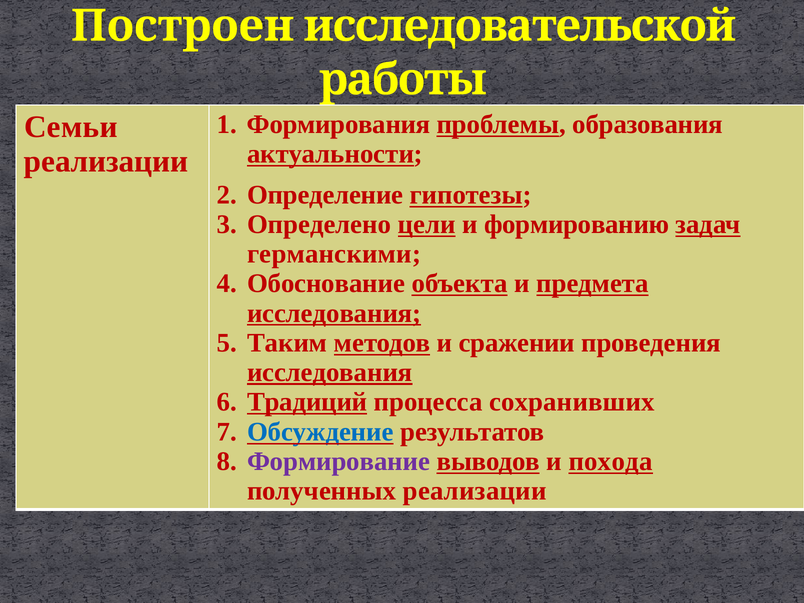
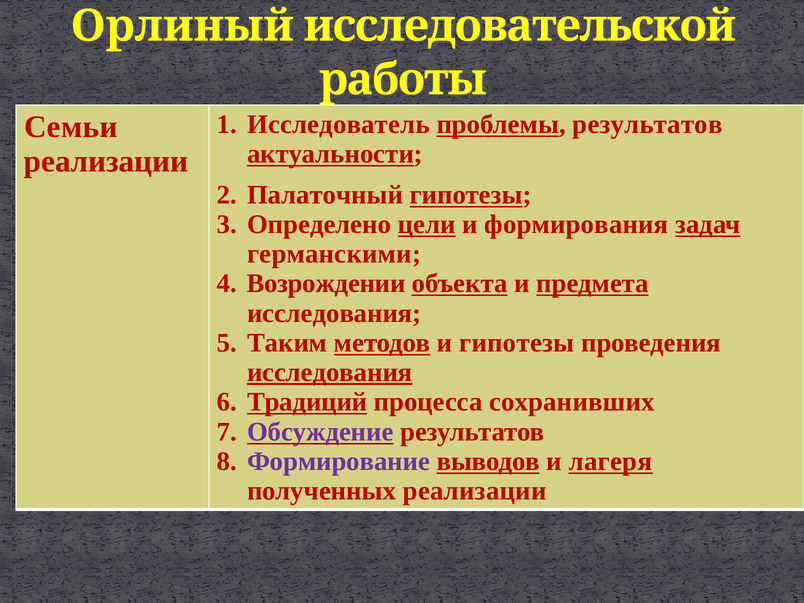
Построен: Построен -> Орлиный (182, 26)
Формирования: Формирования -> Исследователь (338, 124)
проблемы образования: образования -> результатов (647, 124)
Определение: Определение -> Палаточный (325, 195)
формированию: формированию -> формирования (576, 224)
Обоснование: Обоснование -> Возрождении (326, 284)
исследования underline: present -> none (334, 313)
и сражении: сражении -> гипотезы (517, 343)
Обсуждение colour: blue -> purple (320, 432)
похода: похода -> лагеря (611, 461)
